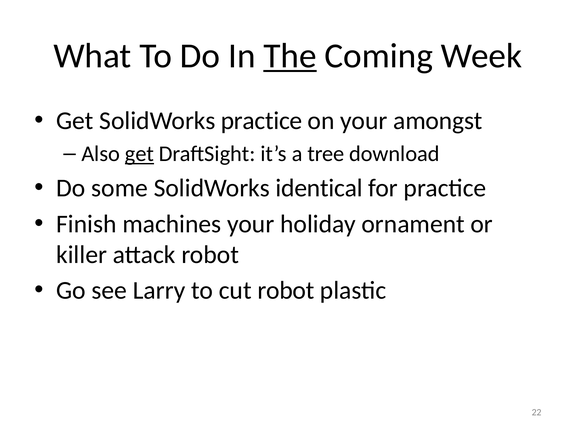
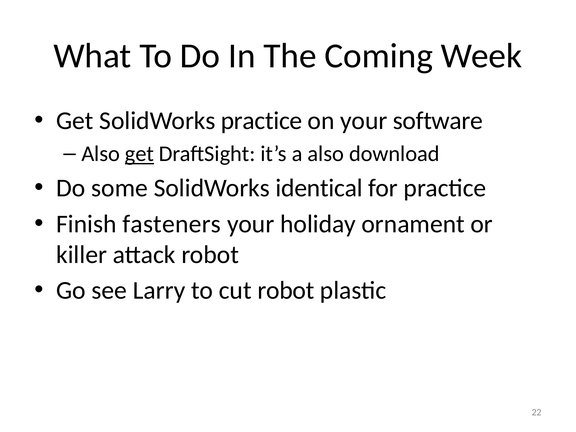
The underline: present -> none (290, 56)
amongst: amongst -> software (438, 121)
a tree: tree -> also (326, 154)
machines: machines -> fasteners (172, 224)
